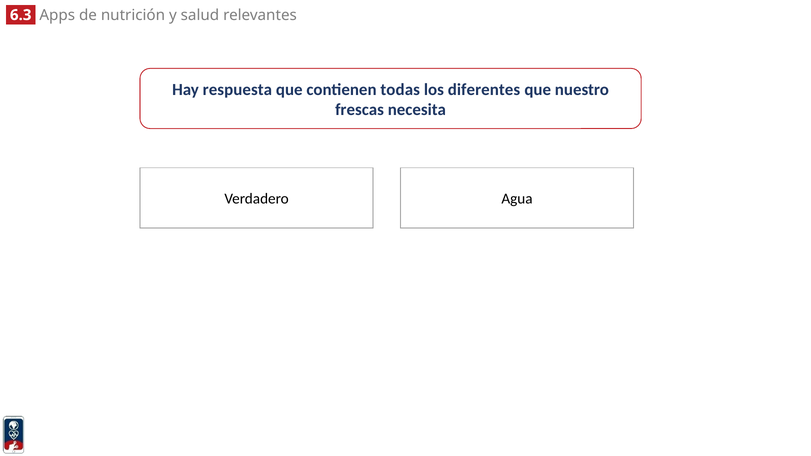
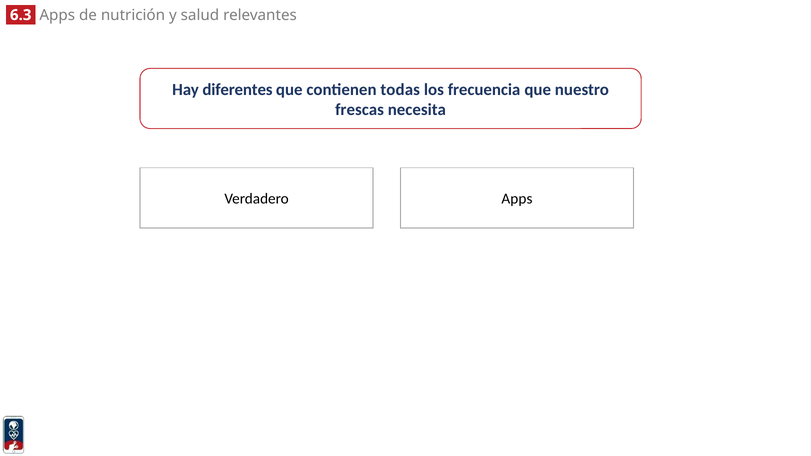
respuesta: respuesta -> diferentes (238, 90)
diferentes: diferentes -> frecuencia (484, 90)
Agua: Agua -> Apps (517, 199)
